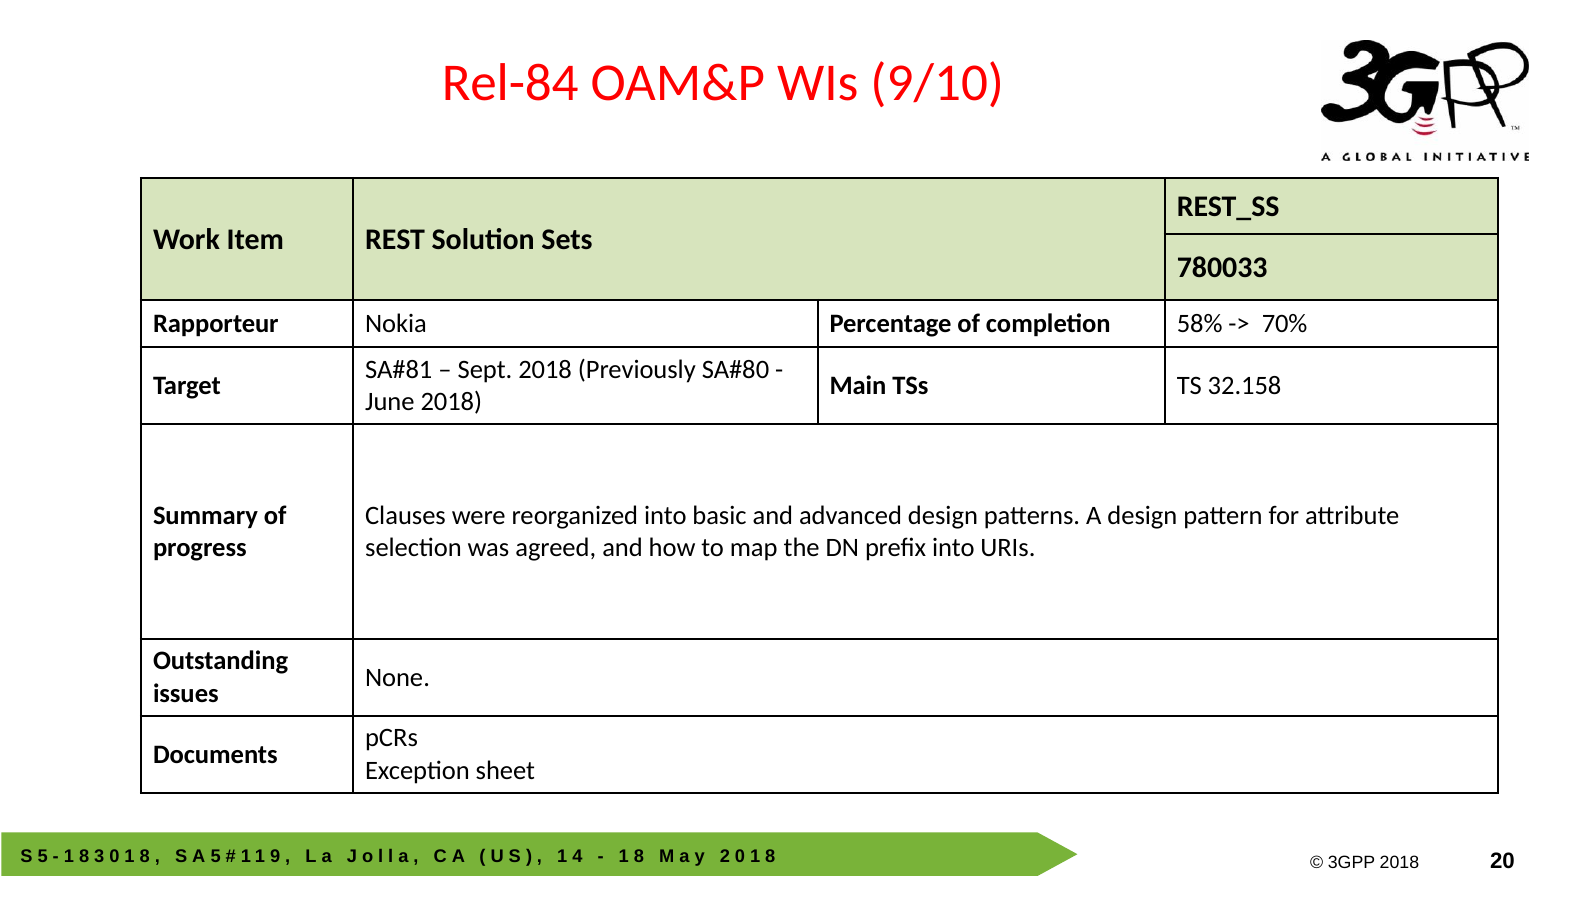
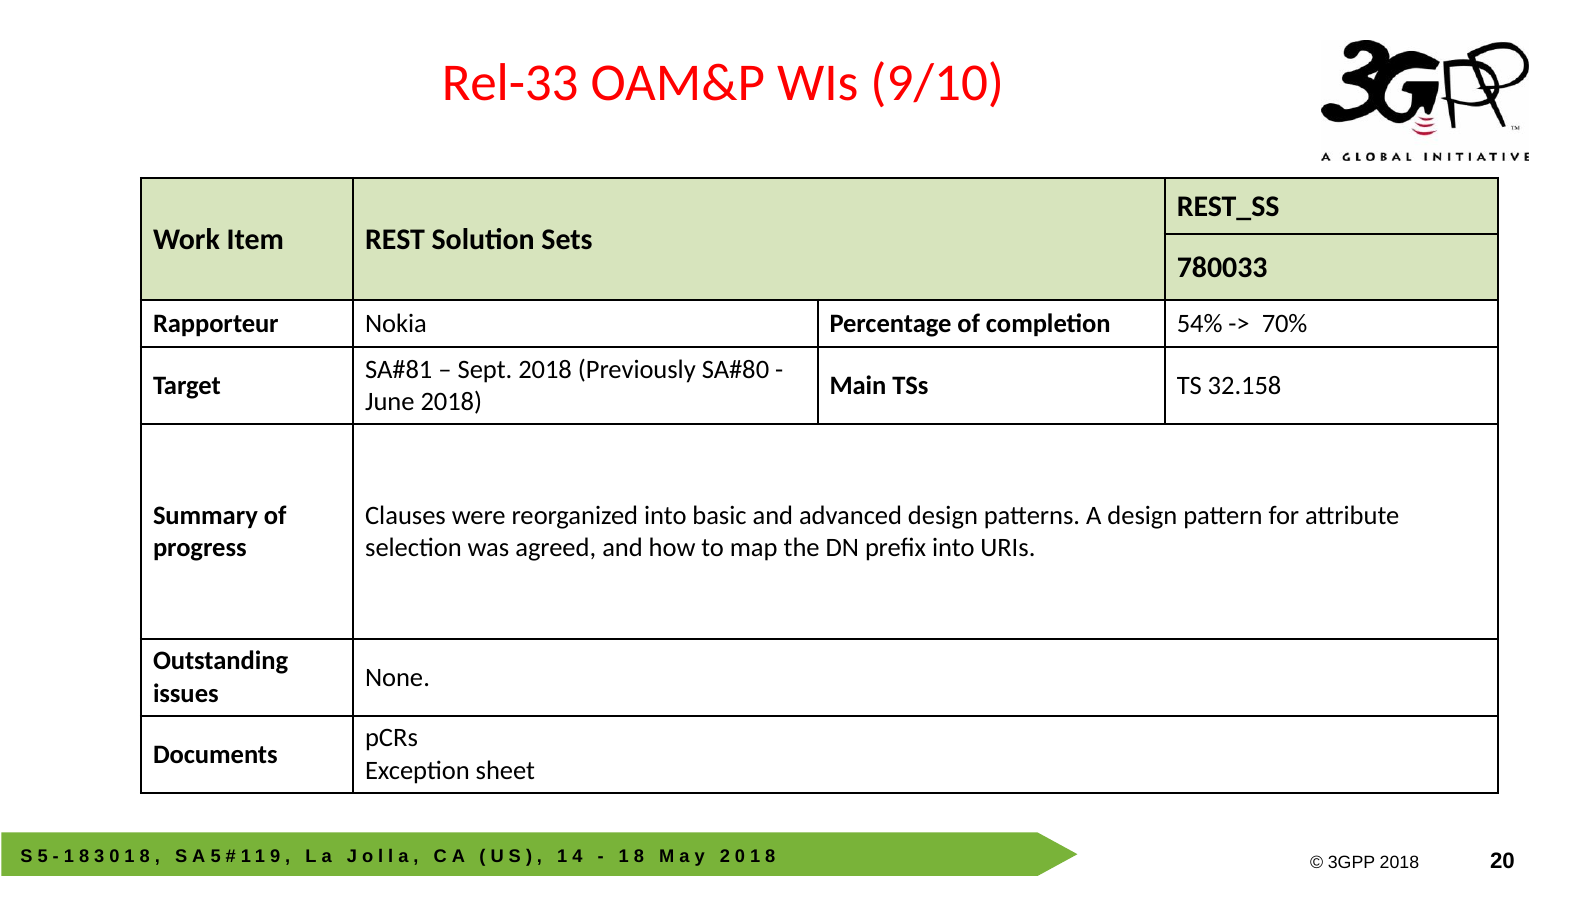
Rel-84: Rel-84 -> Rel-33 (510, 83)
58%: 58% -> 54% (1200, 324)
